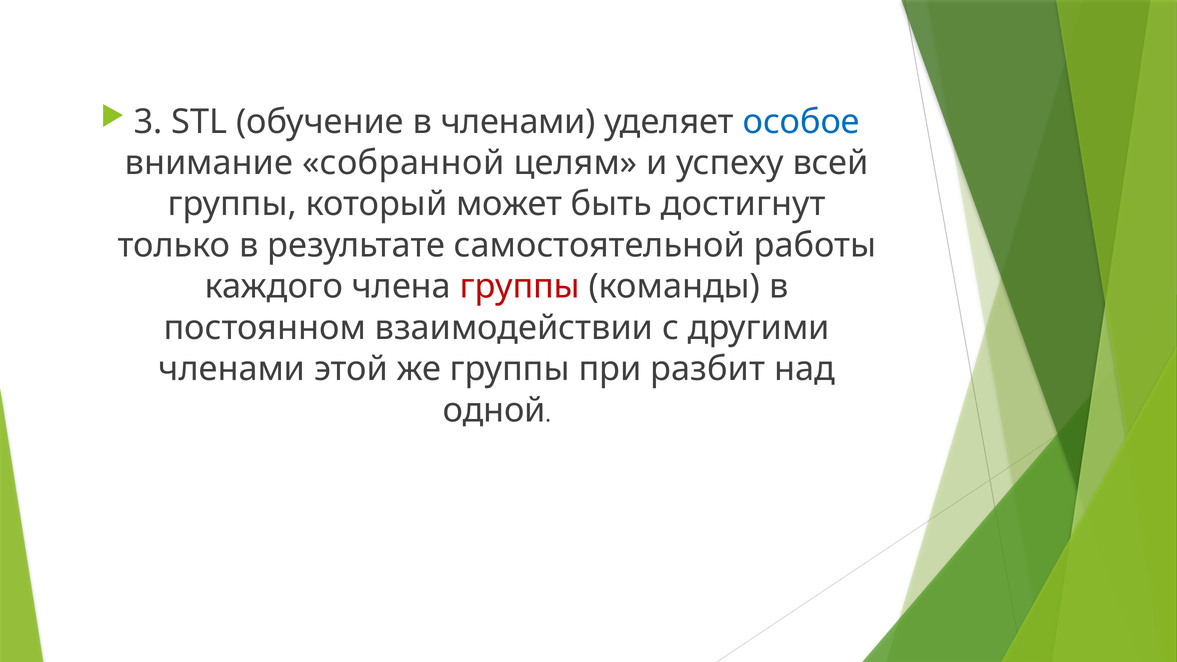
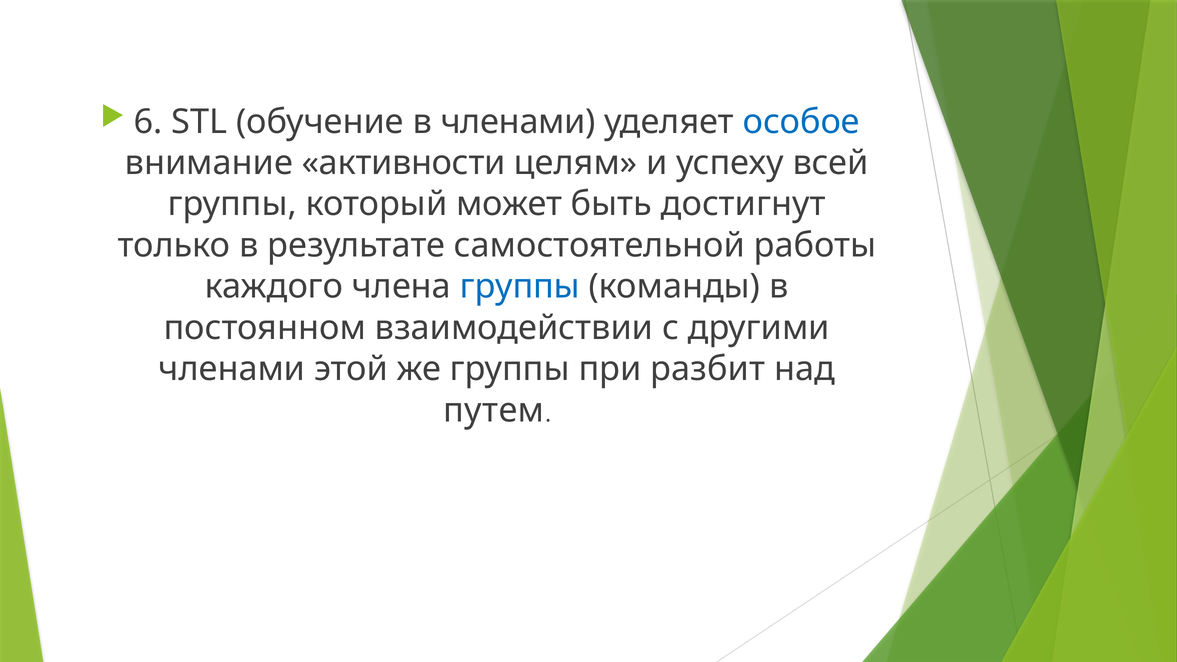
3: 3 -> 6 (148, 122)
собранной: собранной -> активности (404, 163)
группы colour: red -> blue (520, 287)
одной: одной -> путем (494, 410)
